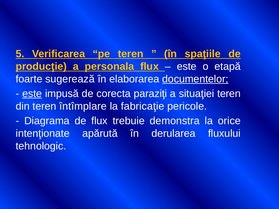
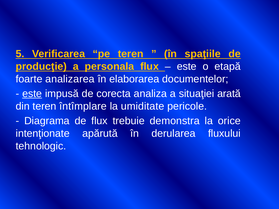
sugerează: sugerează -> analizarea (70, 79)
documentelor underline: present -> none (195, 79)
paraziţi: paraziţi -> analiza (150, 94)
situaţiei teren: teren -> arată (229, 94)
fabricaţie: fabricaţie -> umiditate (143, 106)
